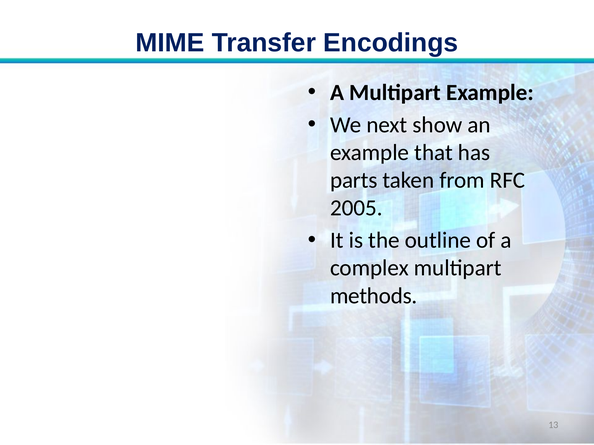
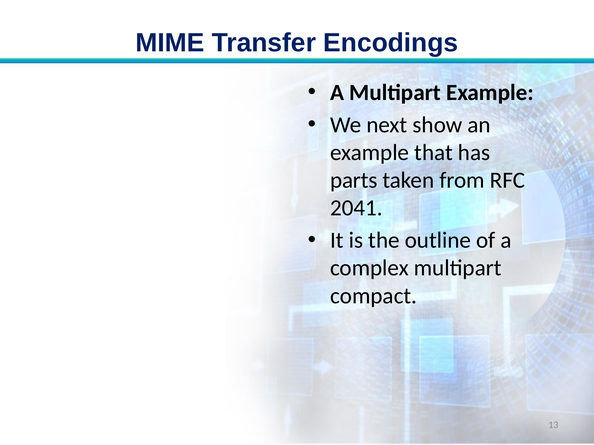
2005: 2005 -> 2041 (356, 208)
methods: methods -> compact (374, 296)
